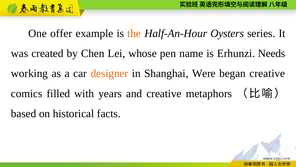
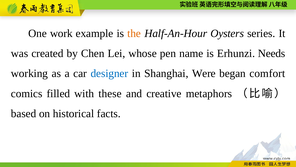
offer: offer -> work (61, 33)
designer colour: orange -> blue (109, 73)
began creative: creative -> comfort (267, 73)
years: years -> these (110, 93)
